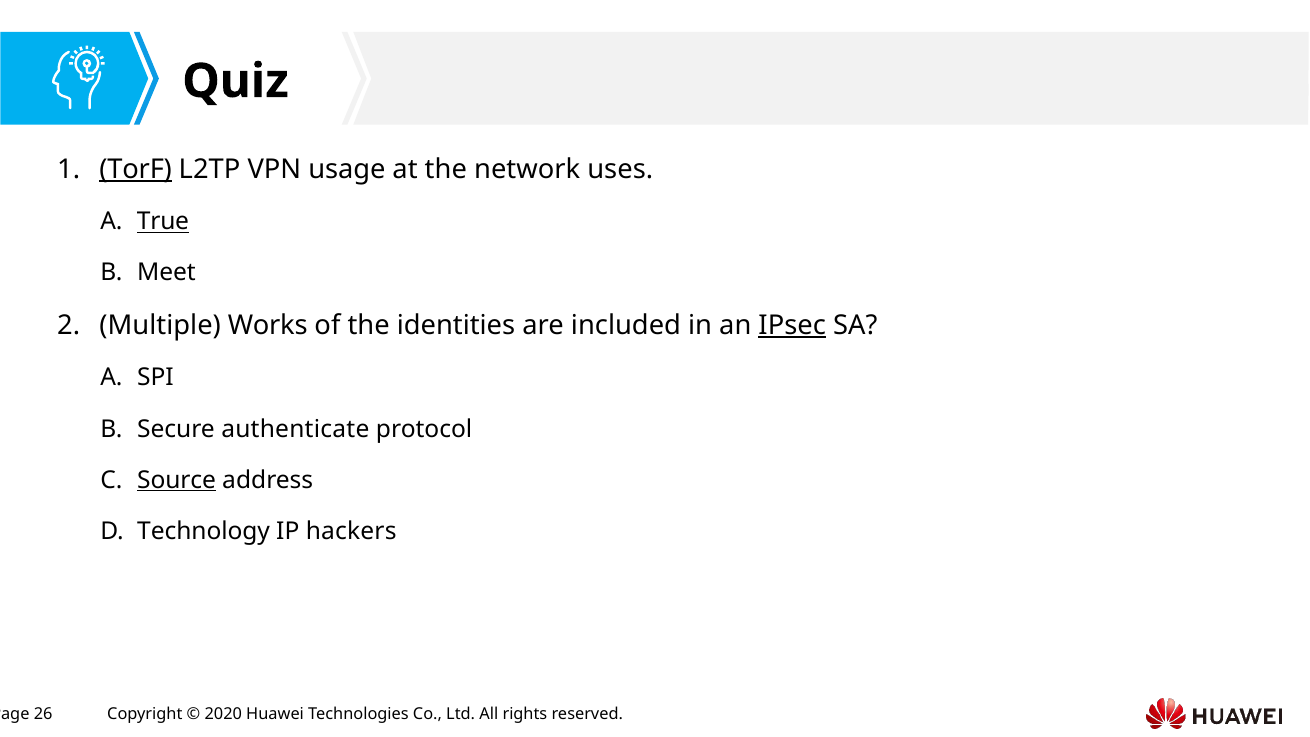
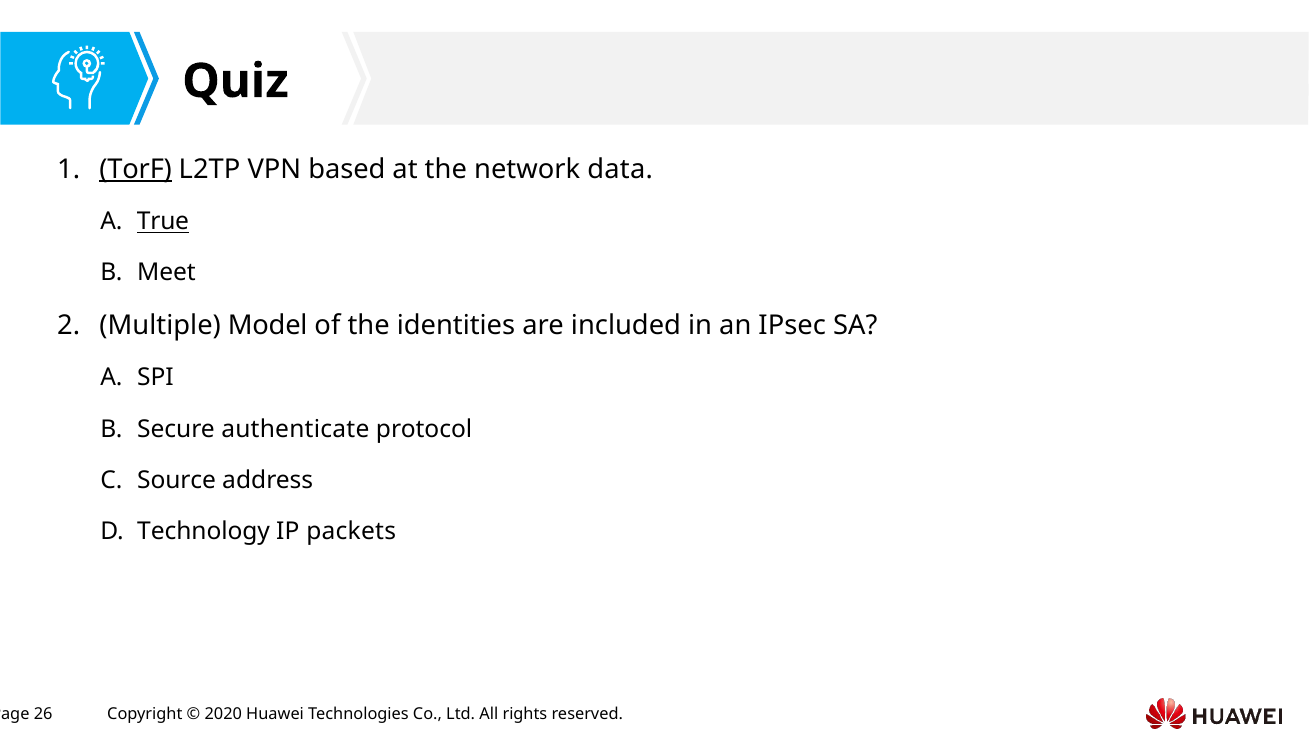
usage: usage -> based (347, 169)
uses: uses -> data (620, 169)
Works: Works -> Model (268, 325)
IPsec underline: present -> none (792, 325)
Source underline: present -> none (177, 480)
hackers: hackers -> packets (351, 531)
